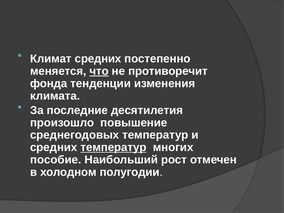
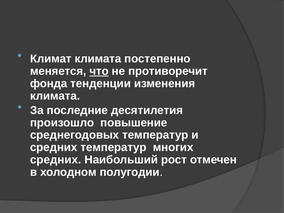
Климат средних: средних -> климата (98, 59)
температур underline: present -> none (113, 147)
пособие: пособие -> средних (56, 160)
